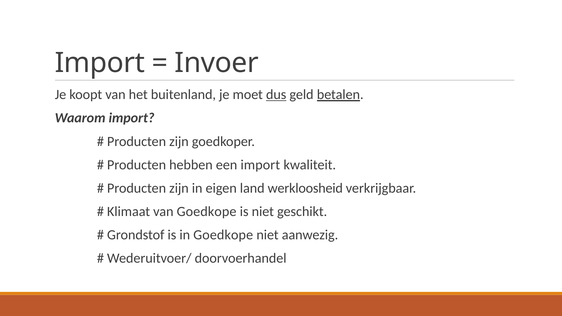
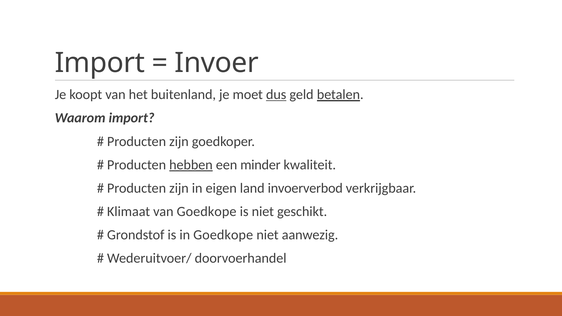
hebben underline: none -> present (191, 165)
een import: import -> minder (260, 165)
werkloosheid: werkloosheid -> invoerverbod (305, 188)
